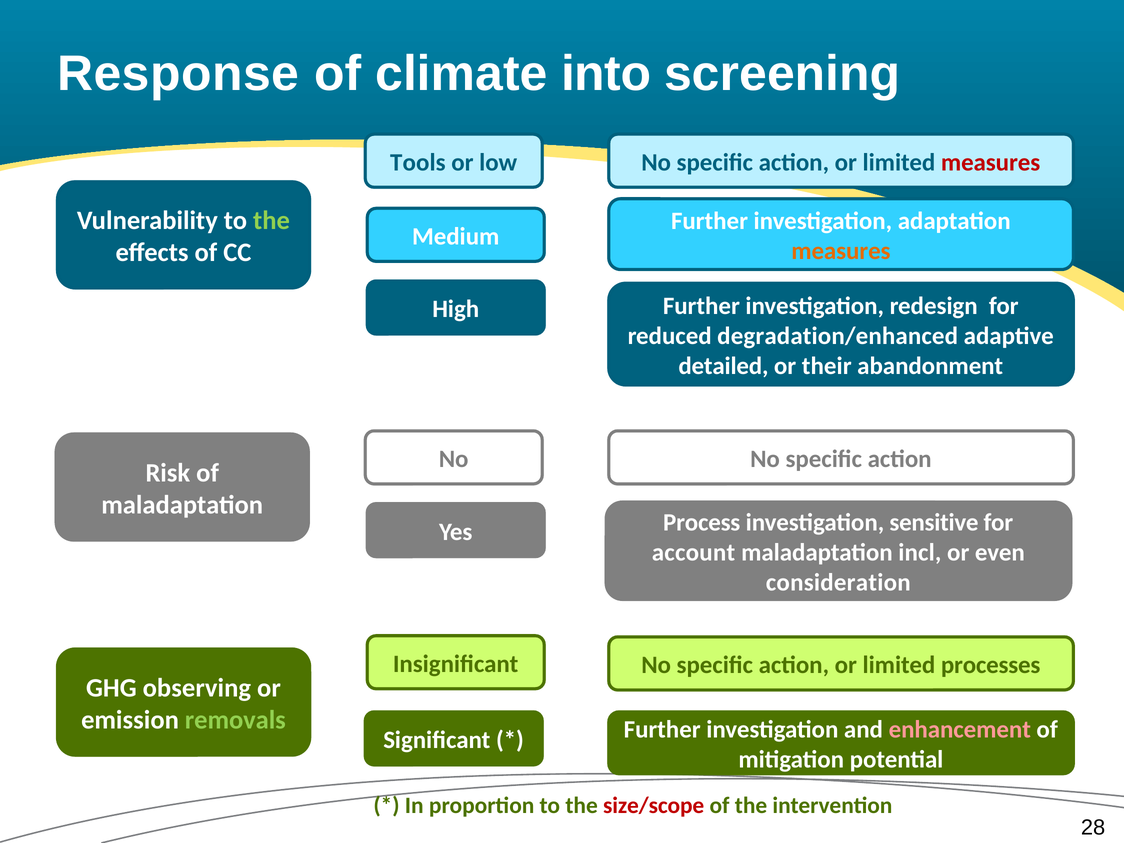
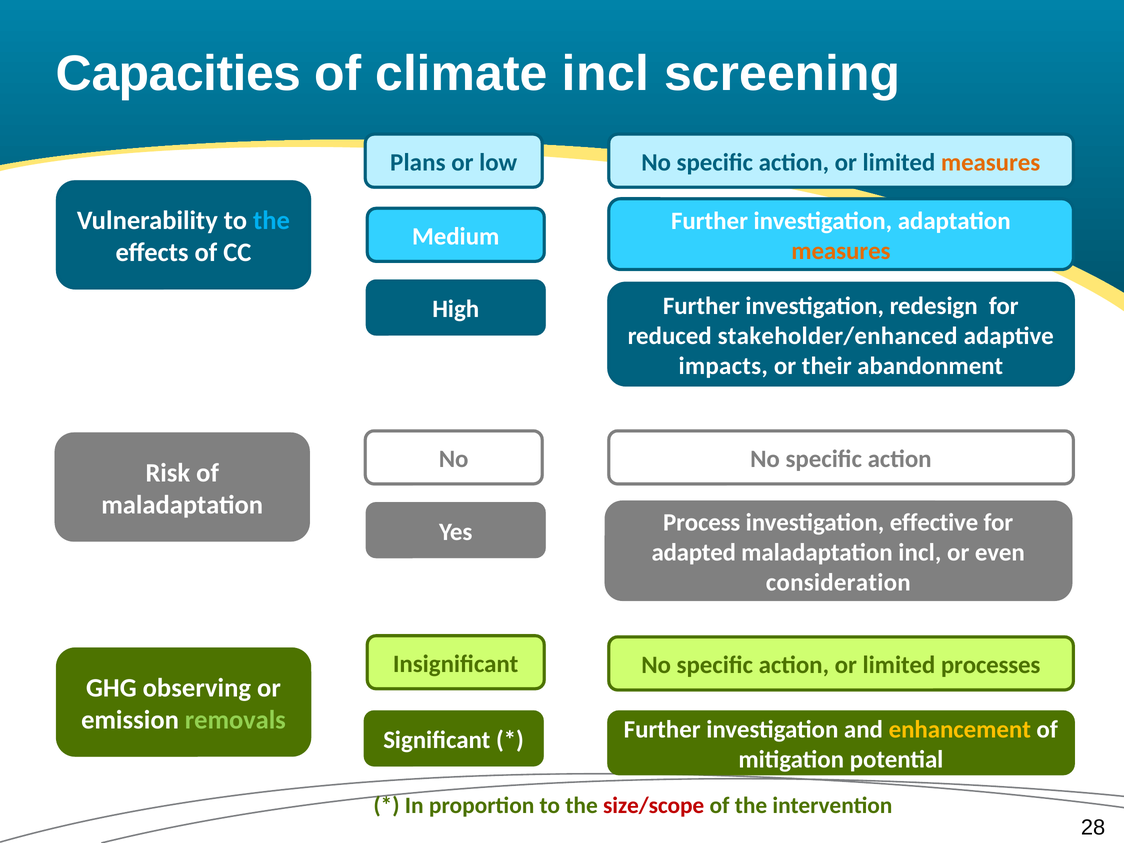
Response: Response -> Capacities (179, 74)
climate into: into -> incl (606, 74)
Tools: Tools -> Plans (418, 162)
measures colour: red -> orange (991, 162)
the colour: light green -> light blue (271, 221)
degradation/enhanced: degradation/enhanced -> stakeholder/enhanced (838, 336)
detailed: detailed -> impacts (723, 366)
sensitive: sensitive -> effective (934, 523)
account: account -> adapted (694, 552)
enhancement colour: pink -> yellow (960, 730)
